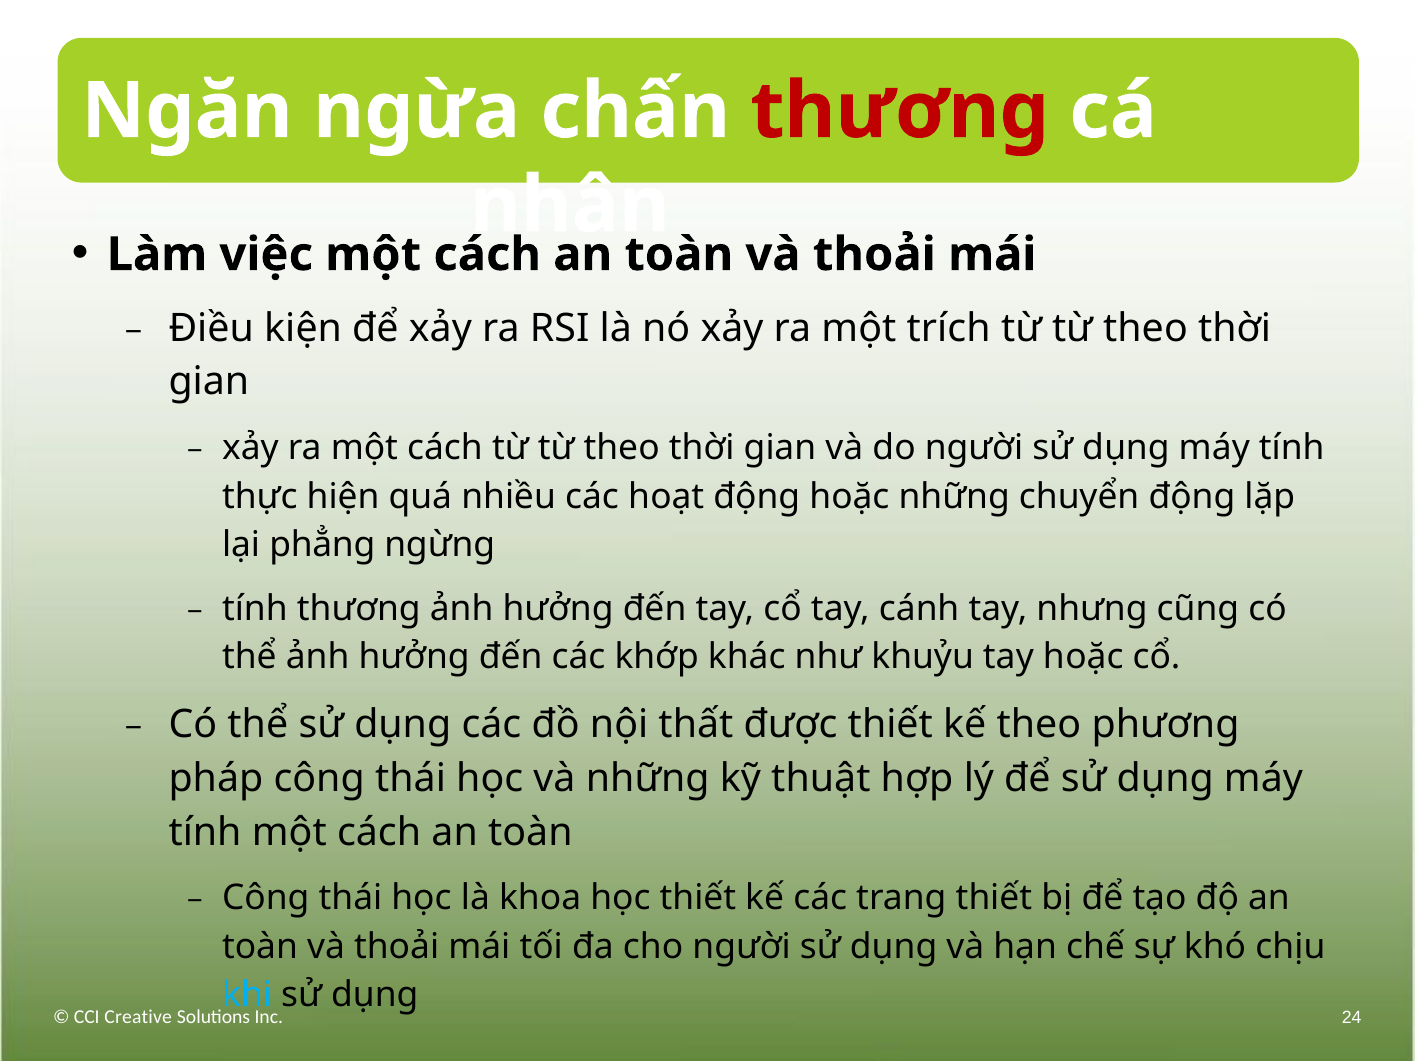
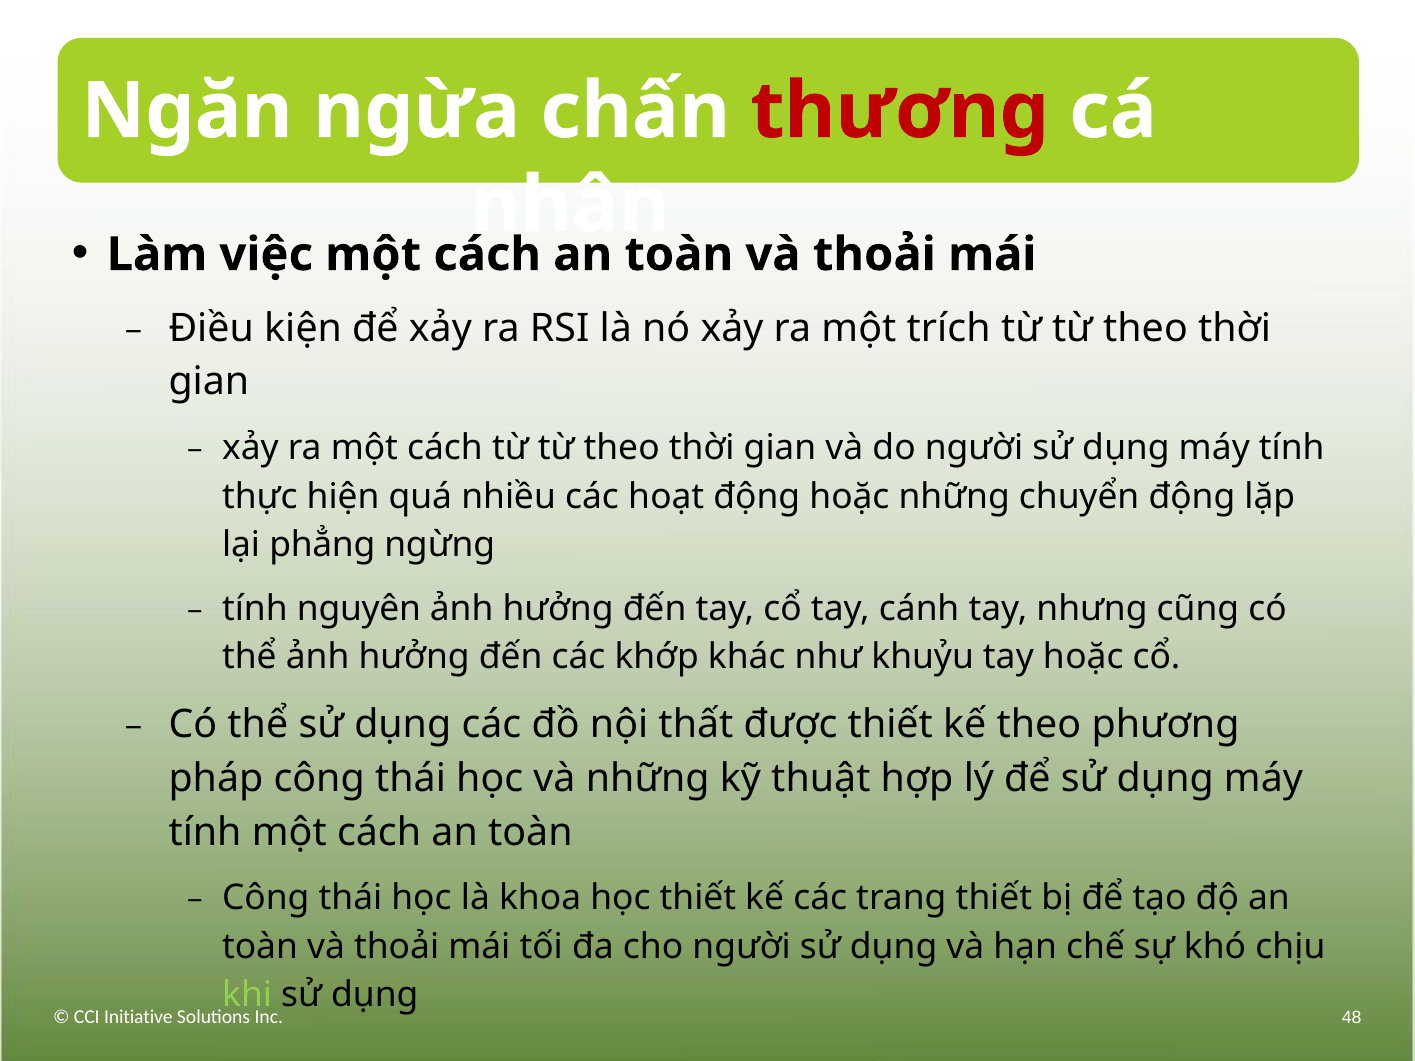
tính thương: thương -> nguyên (359, 609)
khi colour: light blue -> light green (247, 995)
Creative: Creative -> Initiative (138, 1018)
24: 24 -> 48 (1352, 1018)
